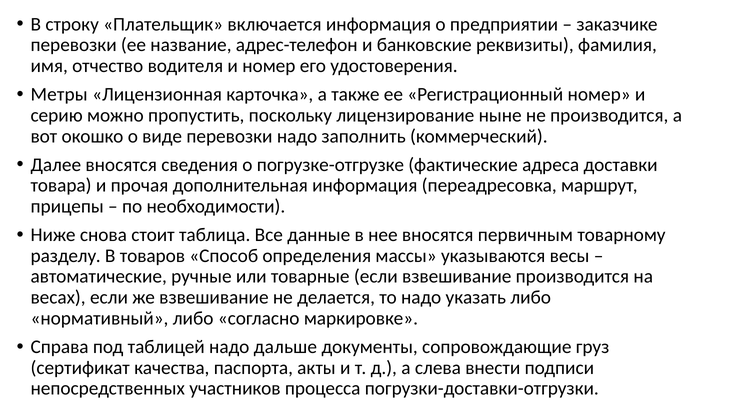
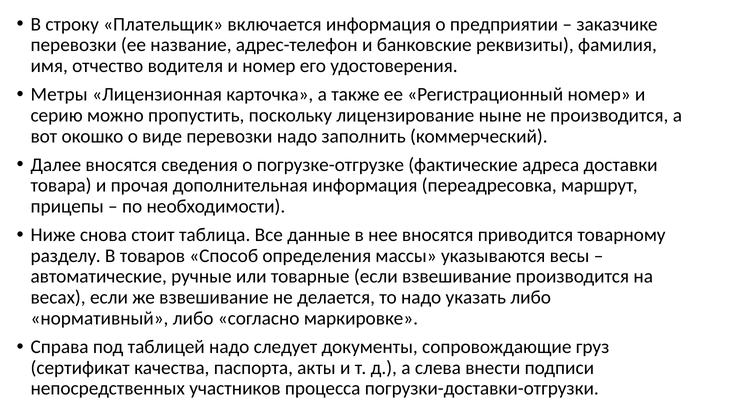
первичным: первичным -> приводится (525, 235)
дальше: дальше -> следует (285, 347)
